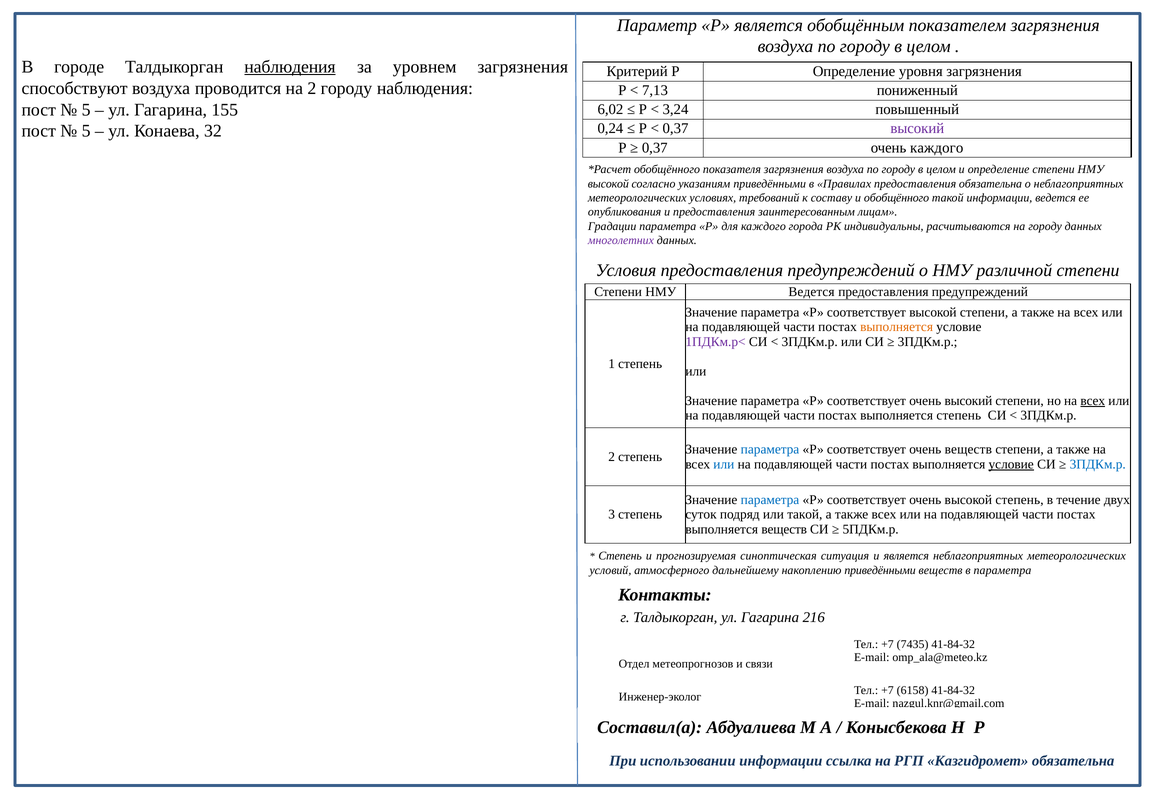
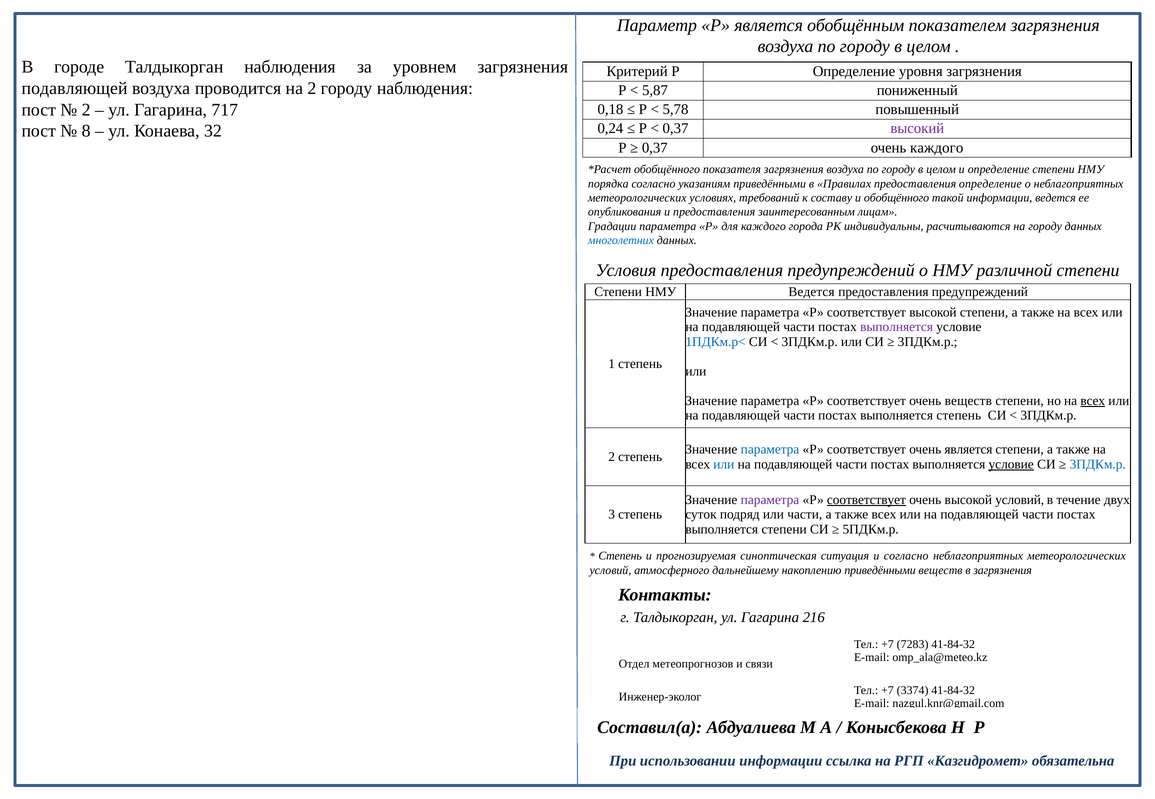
наблюдения underline: present -> none (290, 67)
способствуют: способствуют -> подавляющей (75, 88)
7,13: 7,13 -> 5,87 (655, 91)
5: 5 -> 2 (86, 110)
155: 155 -> 717 (225, 110)
6,02: 6,02 -> 0,18 (610, 110)
3,24: 3,24 -> 5,78 (675, 110)
5: 5 -> 8 (86, 131)
высокой: высокой -> порядка (608, 184)
предоставления обязательна: обязательна -> определение (990, 184)
многолетних colour: purple -> blue (621, 241)
выполняется colour: orange -> purple (897, 327)
1ПДКм.р< colour: purple -> blue (716, 342)
очень высокий: высокий -> веществ (968, 401)
очень веществ: веществ -> является (968, 450)
параметра colour: blue -> purple (770, 500)
соответствует underline: none -> present (866, 500)
высокой степень: степень -> условий (1020, 500)
или такой: такой -> части (805, 515)
выполняется веществ: веществ -> степени (784, 530)
и является: является -> согласно (906, 556)
в параметра: параметра -> загрязнения (1003, 571)
7435: 7435 -> 7283 (913, 645)
6158: 6158 -> 3374 (913, 691)
